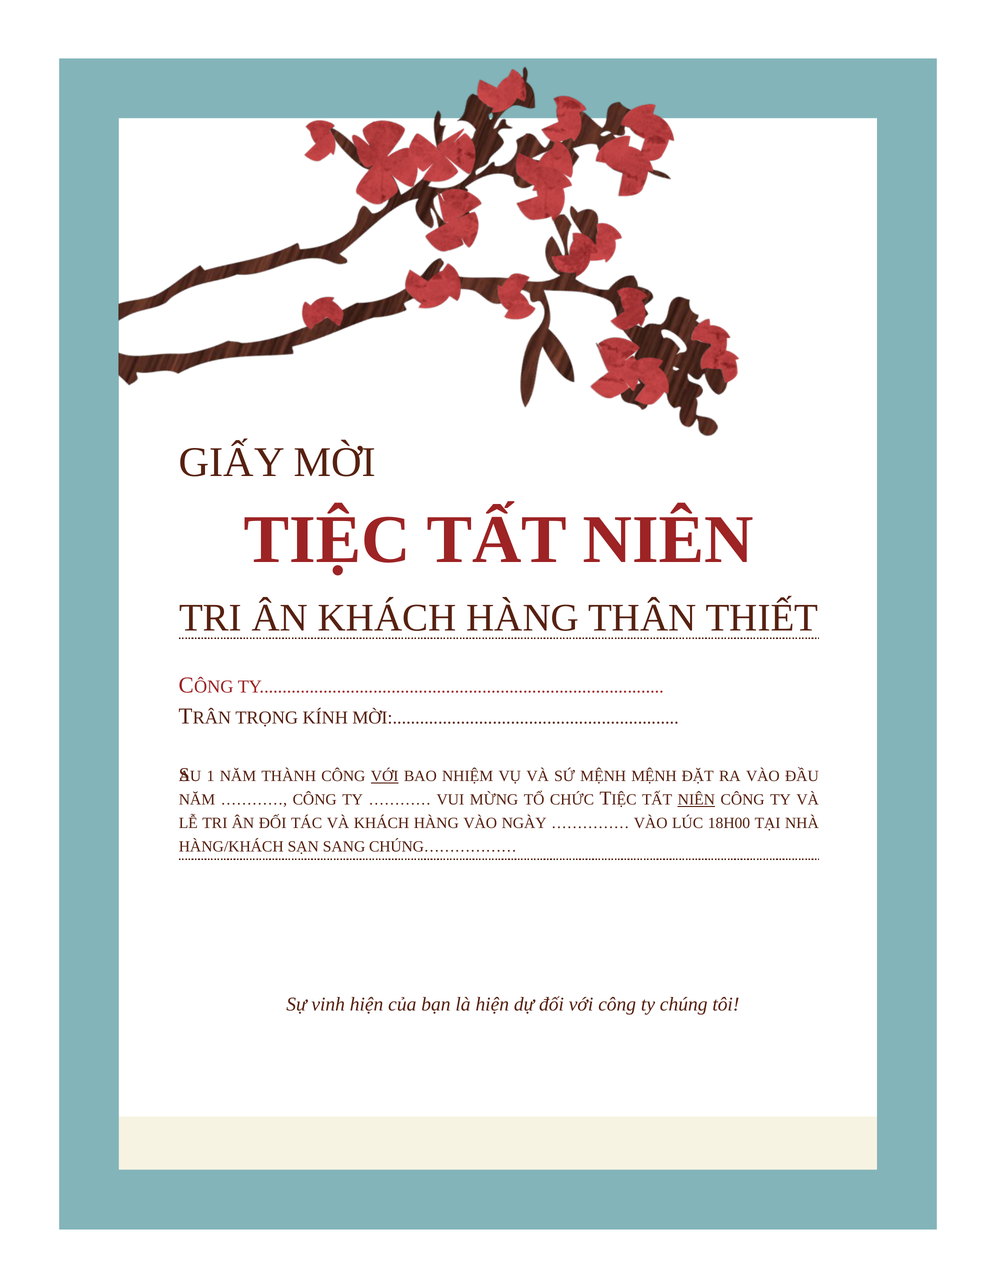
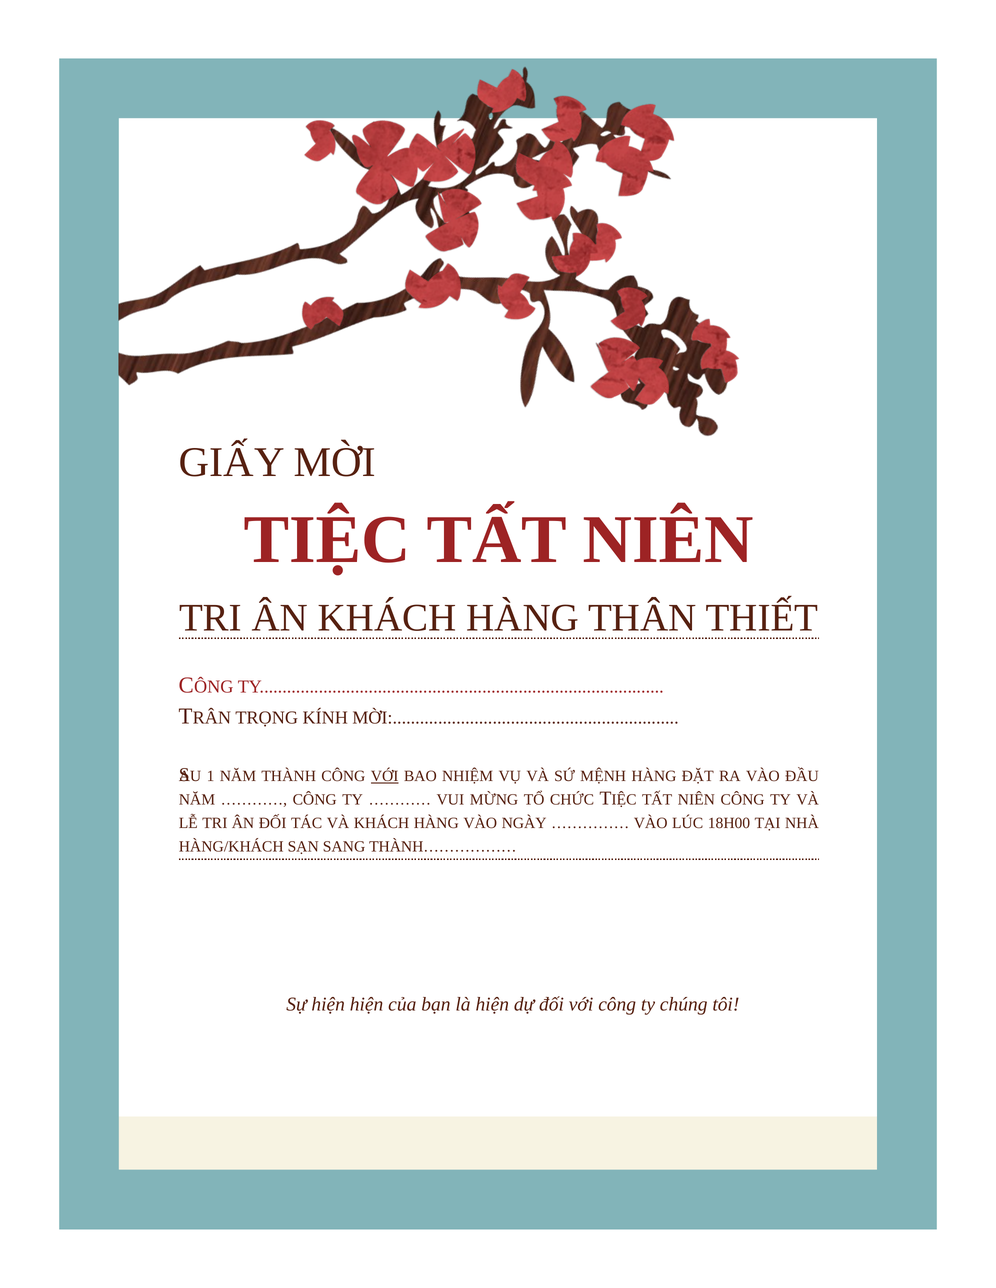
MỆNH MỆNH: MỆNH -> HÀNG (654, 777)
NIÊN underline: present -> none (696, 800)
CHÚNG………………: CHÚNG……………… -> THÀNH……………… (443, 847)
Sự vinh: vinh -> hiện (328, 1005)
